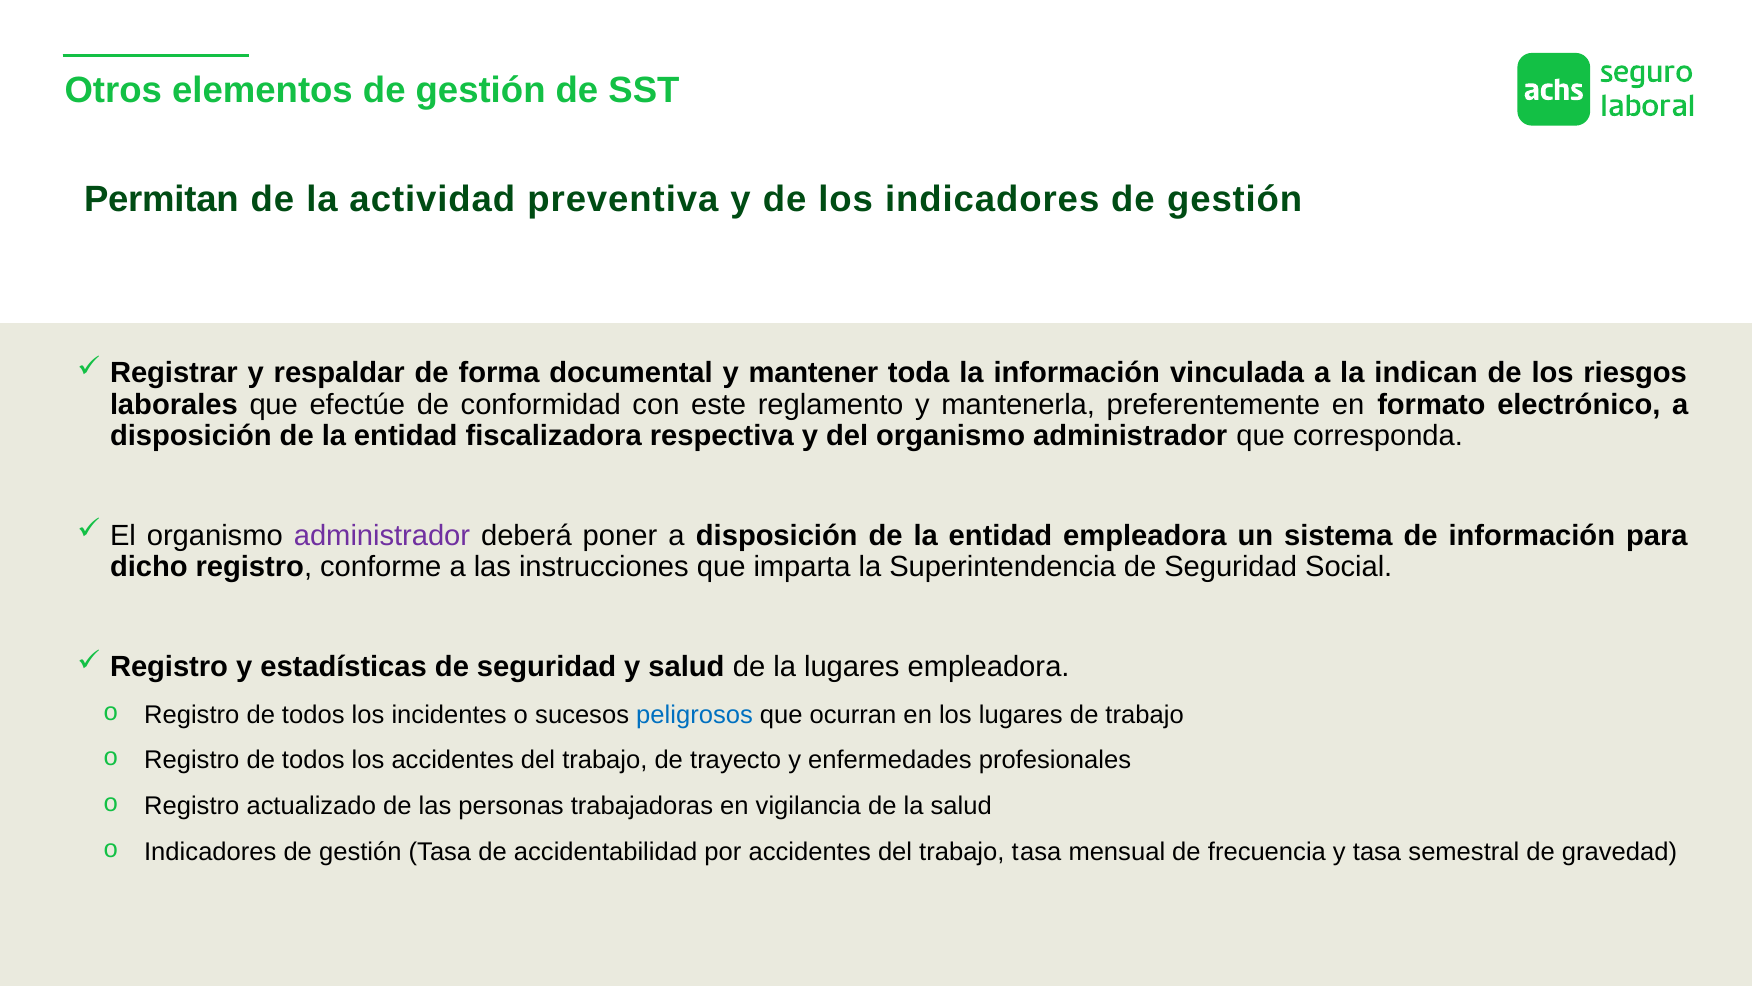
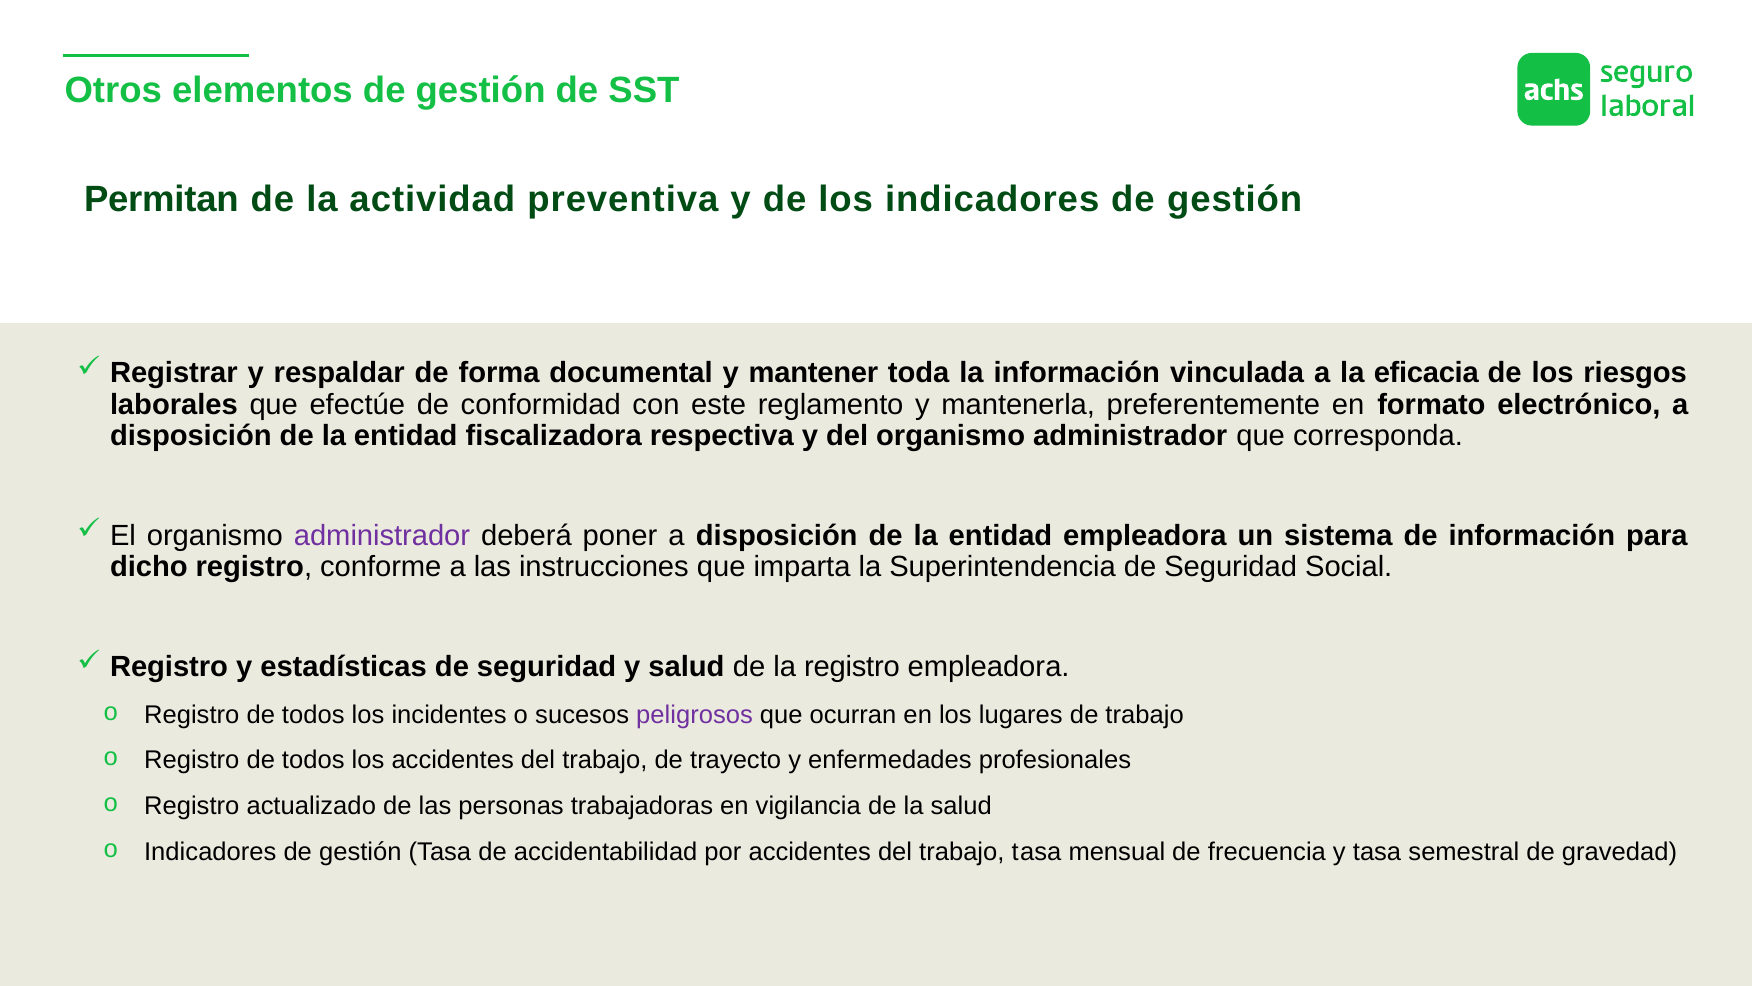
indican: indican -> eficacia (1426, 373)
la lugares: lugares -> registro (852, 666)
peligrosos colour: blue -> purple (695, 714)
